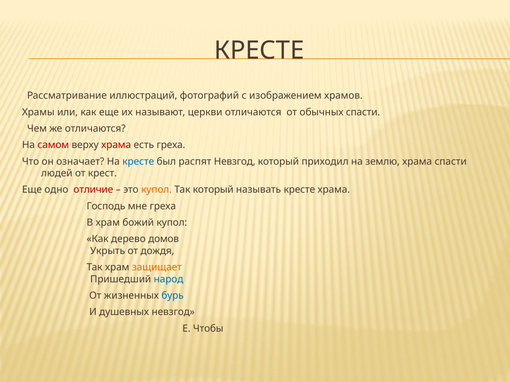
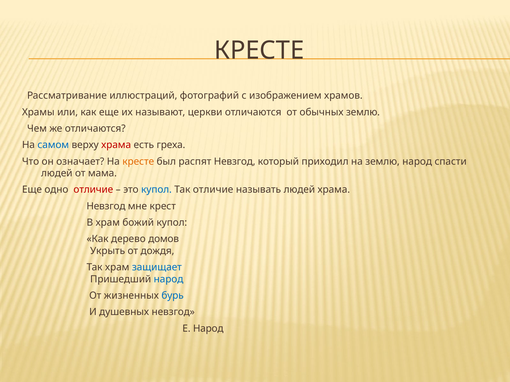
обычных спасти: спасти -> землю (363, 112)
самом colour: red -> blue (53, 145)
кресте colour: blue -> orange (138, 162)
землю храма: храма -> народ (417, 162)
крест: крест -> мама (102, 174)
купол colour: orange -> blue (156, 190)
Так который: который -> отличие (213, 190)
называть кресте: кресте -> людей (299, 190)
Господь: Господь -> Невзгод (106, 206)
мне греха: греха -> крест (163, 206)
защищает colour: orange -> blue (157, 268)
Е Чтобы: Чтобы -> Народ (208, 329)
